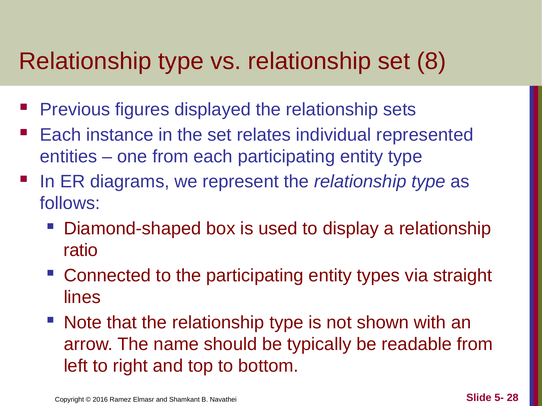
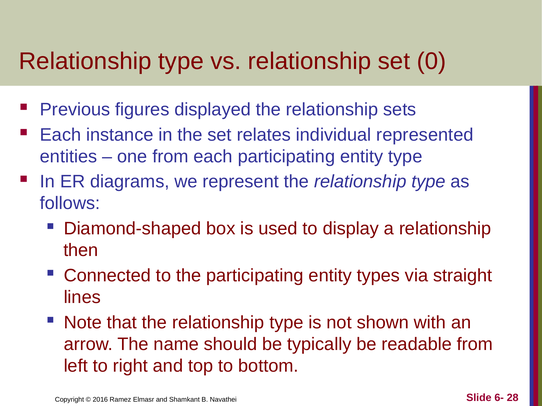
8: 8 -> 0 (431, 61)
ratio: ratio -> then (81, 251)
5-: 5- -> 6- (499, 398)
